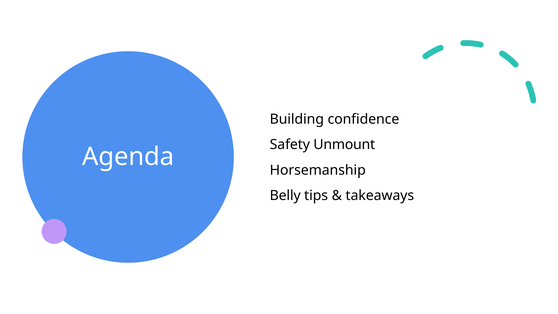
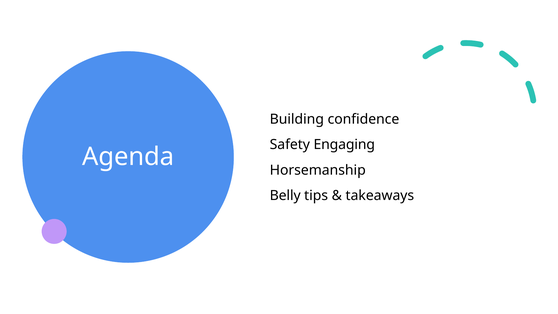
Unmount: Unmount -> Engaging (344, 145)
